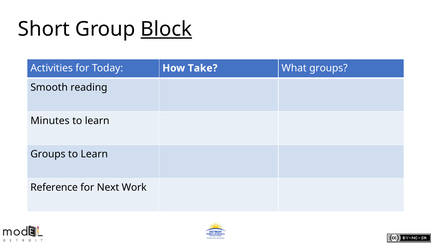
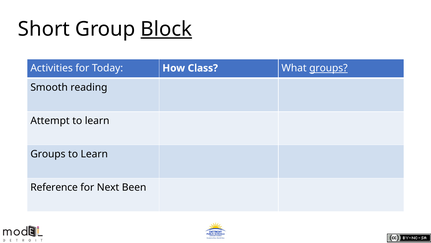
Take: Take -> Class (203, 68)
groups underline: none -> present (328, 68)
Minutes: Minutes -> Attempt (50, 120)
Work: Work -> Been (134, 187)
